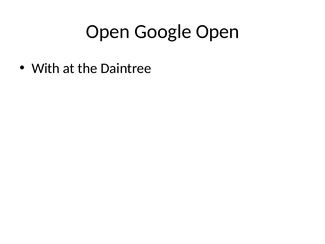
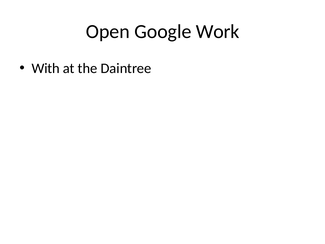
Google Open: Open -> Work (218, 31)
